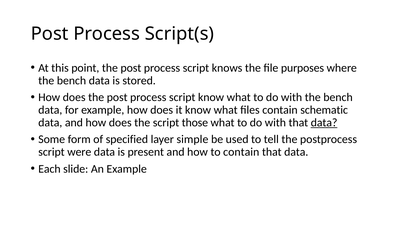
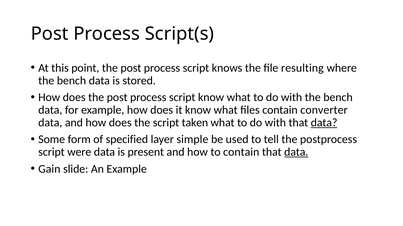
purposes: purposes -> resulting (302, 68)
schematic: schematic -> converter (324, 110)
those: those -> taken (195, 123)
data underline: none -> present (296, 153)
Each: Each -> Gain (49, 169)
